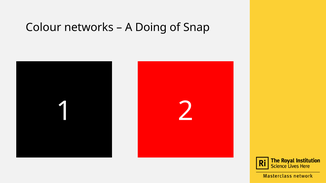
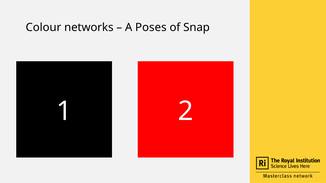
Doing: Doing -> Poses (151, 27)
